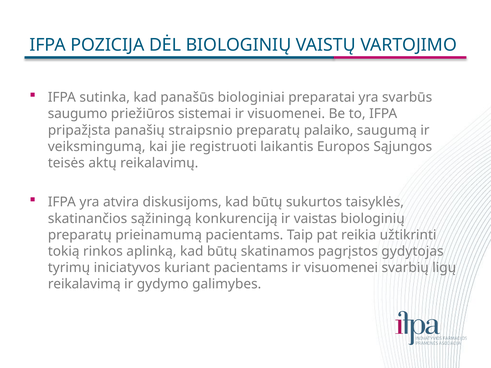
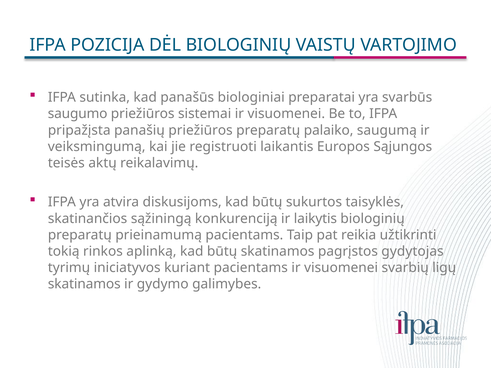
panašių straipsnio: straipsnio -> priežiūros (201, 130)
vaistas: vaistas -> laikytis (315, 219)
reikalavimą: reikalavimą -> skatinamos (84, 284)
